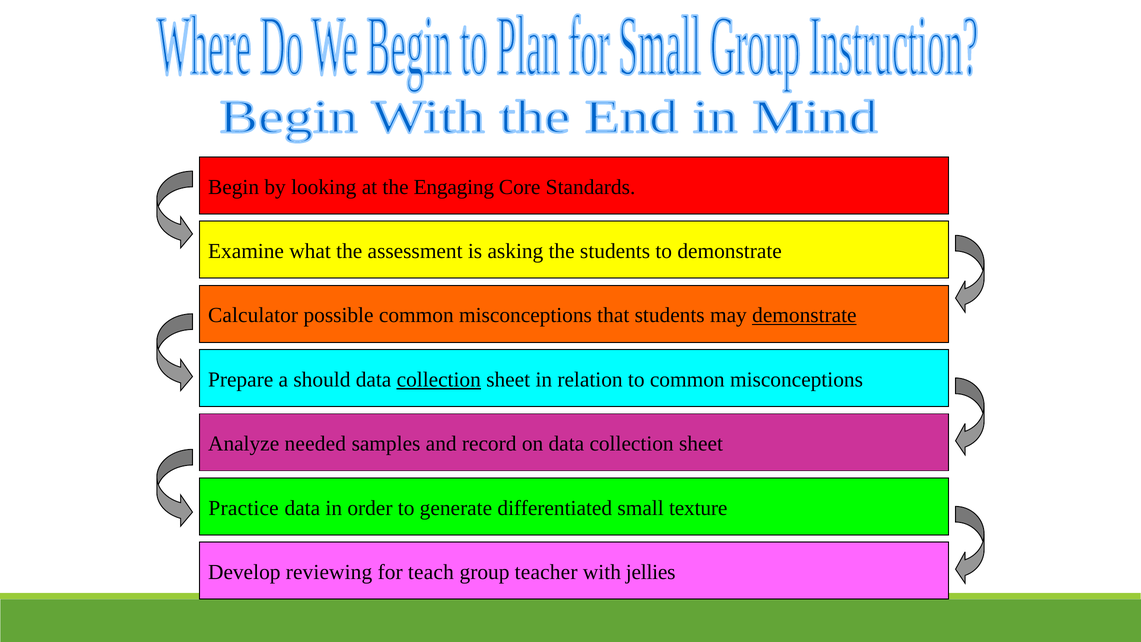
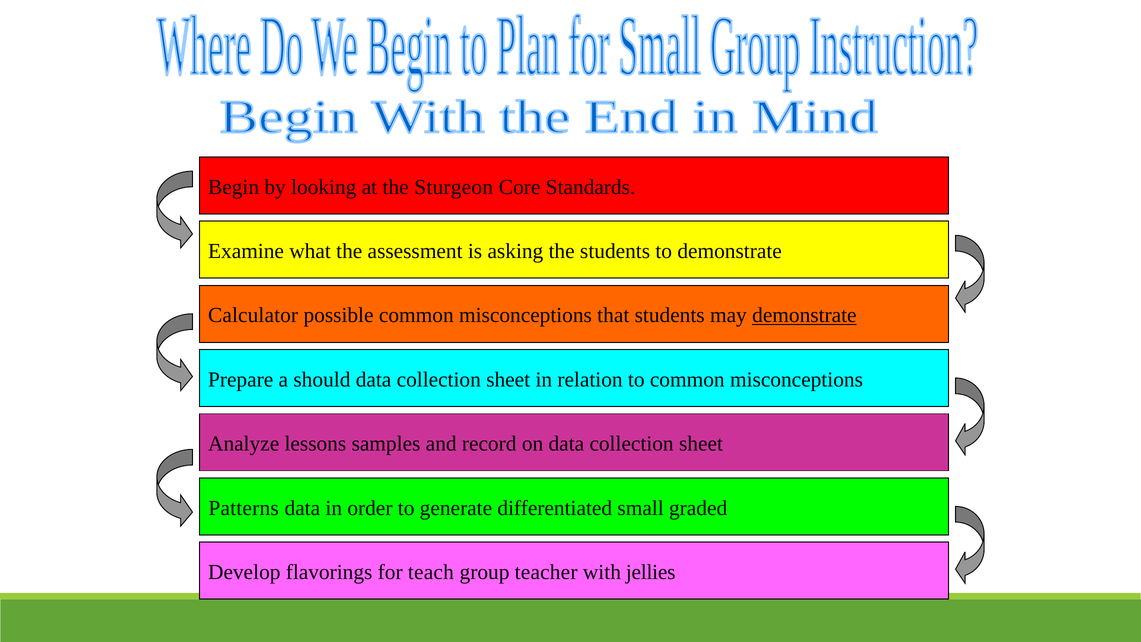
Engaging: Engaging -> Sturgeon (454, 187)
collection underline: present -> none (439, 379)
needed: needed -> lessons (315, 444)
Practice: Practice -> Patterns (244, 508)
texture: texture -> graded (698, 508)
reviewing: reviewing -> flavorings (329, 572)
